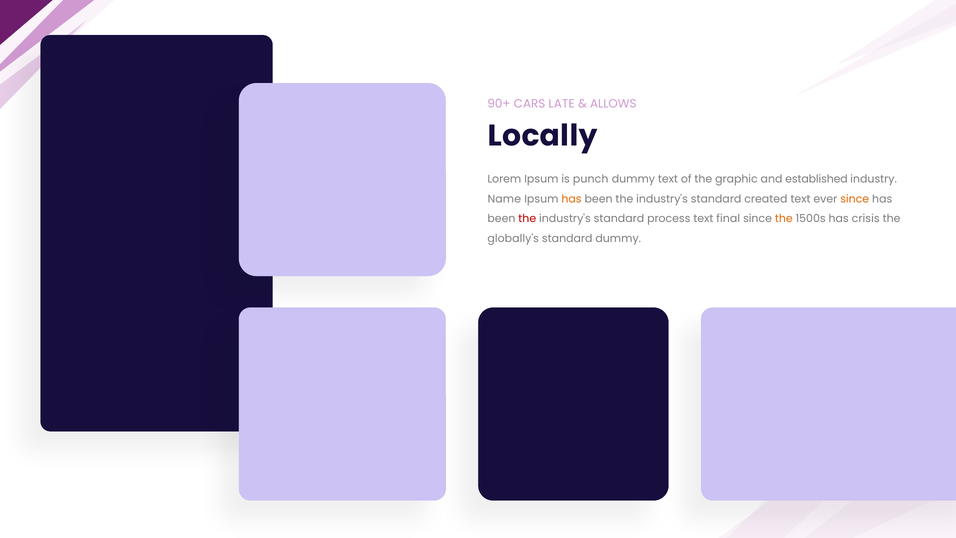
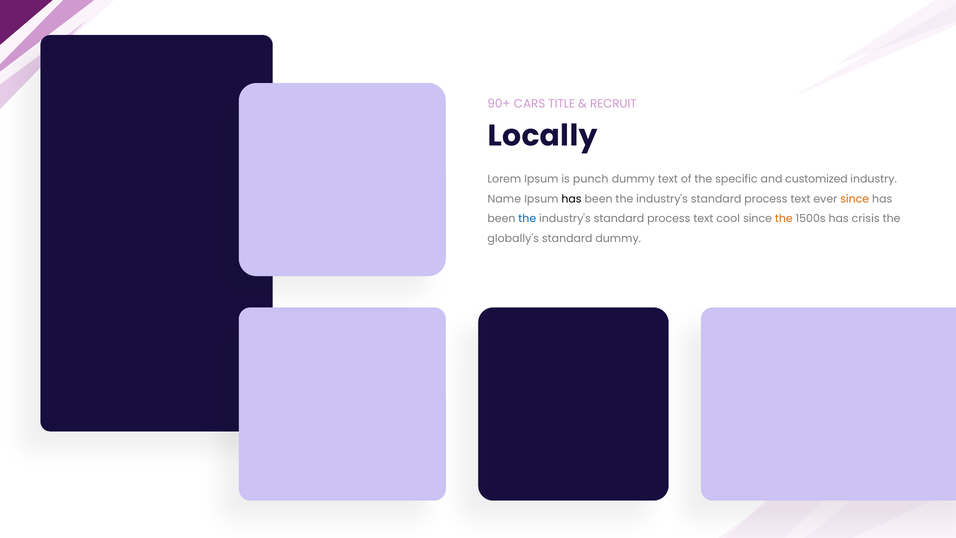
LATE: LATE -> TITLE (562, 104)
ALLOWS: ALLOWS -> RECRUIT (613, 104)
graphic: graphic -> specific (736, 179)
established: established -> customized (816, 179)
has colour: orange -> black (572, 199)
created: created -> process (766, 199)
the colour: red -> blue (527, 219)
final: final -> cool (728, 219)
